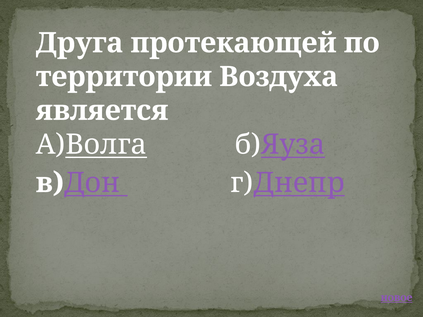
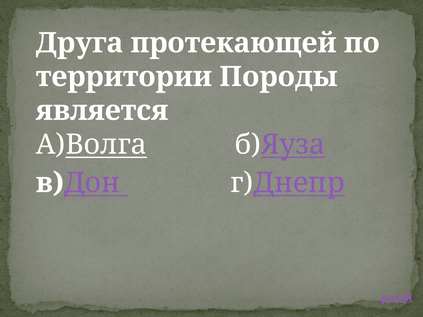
Воздуха: Воздуха -> Породы (278, 77)
новое: новое -> розой (397, 298)
